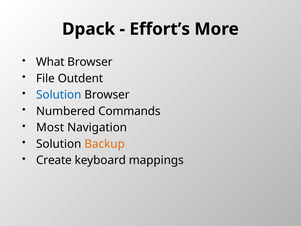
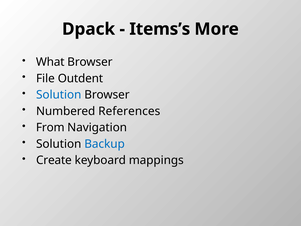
Effort’s: Effort’s -> Items’s (160, 29)
Commands: Commands -> References (129, 111)
Most: Most -> From (50, 127)
Backup colour: orange -> blue (105, 144)
